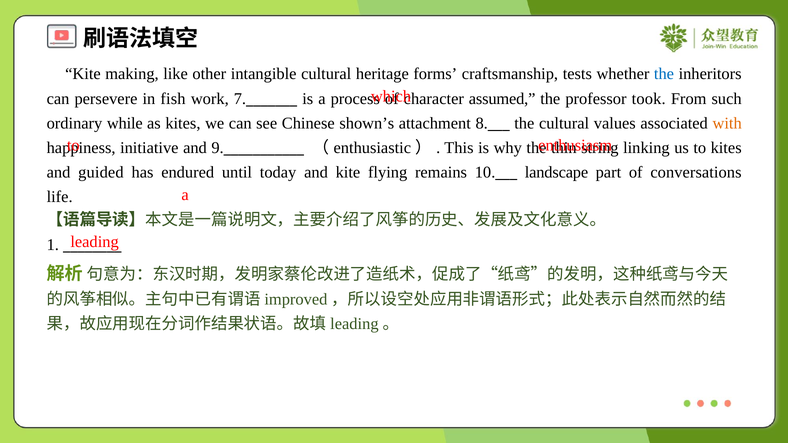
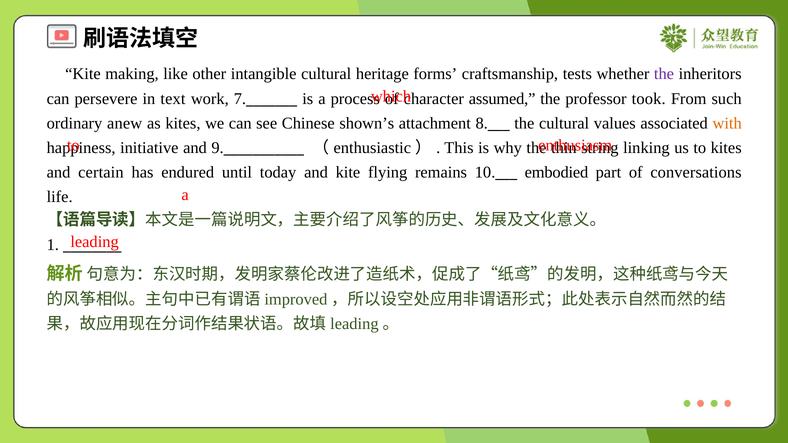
the colour: blue -> purple (664, 74)
fish: fish -> text (173, 99)
while: while -> anew (125, 123)
guided: guided -> certain (101, 173)
landscape: landscape -> embodied (557, 173)
